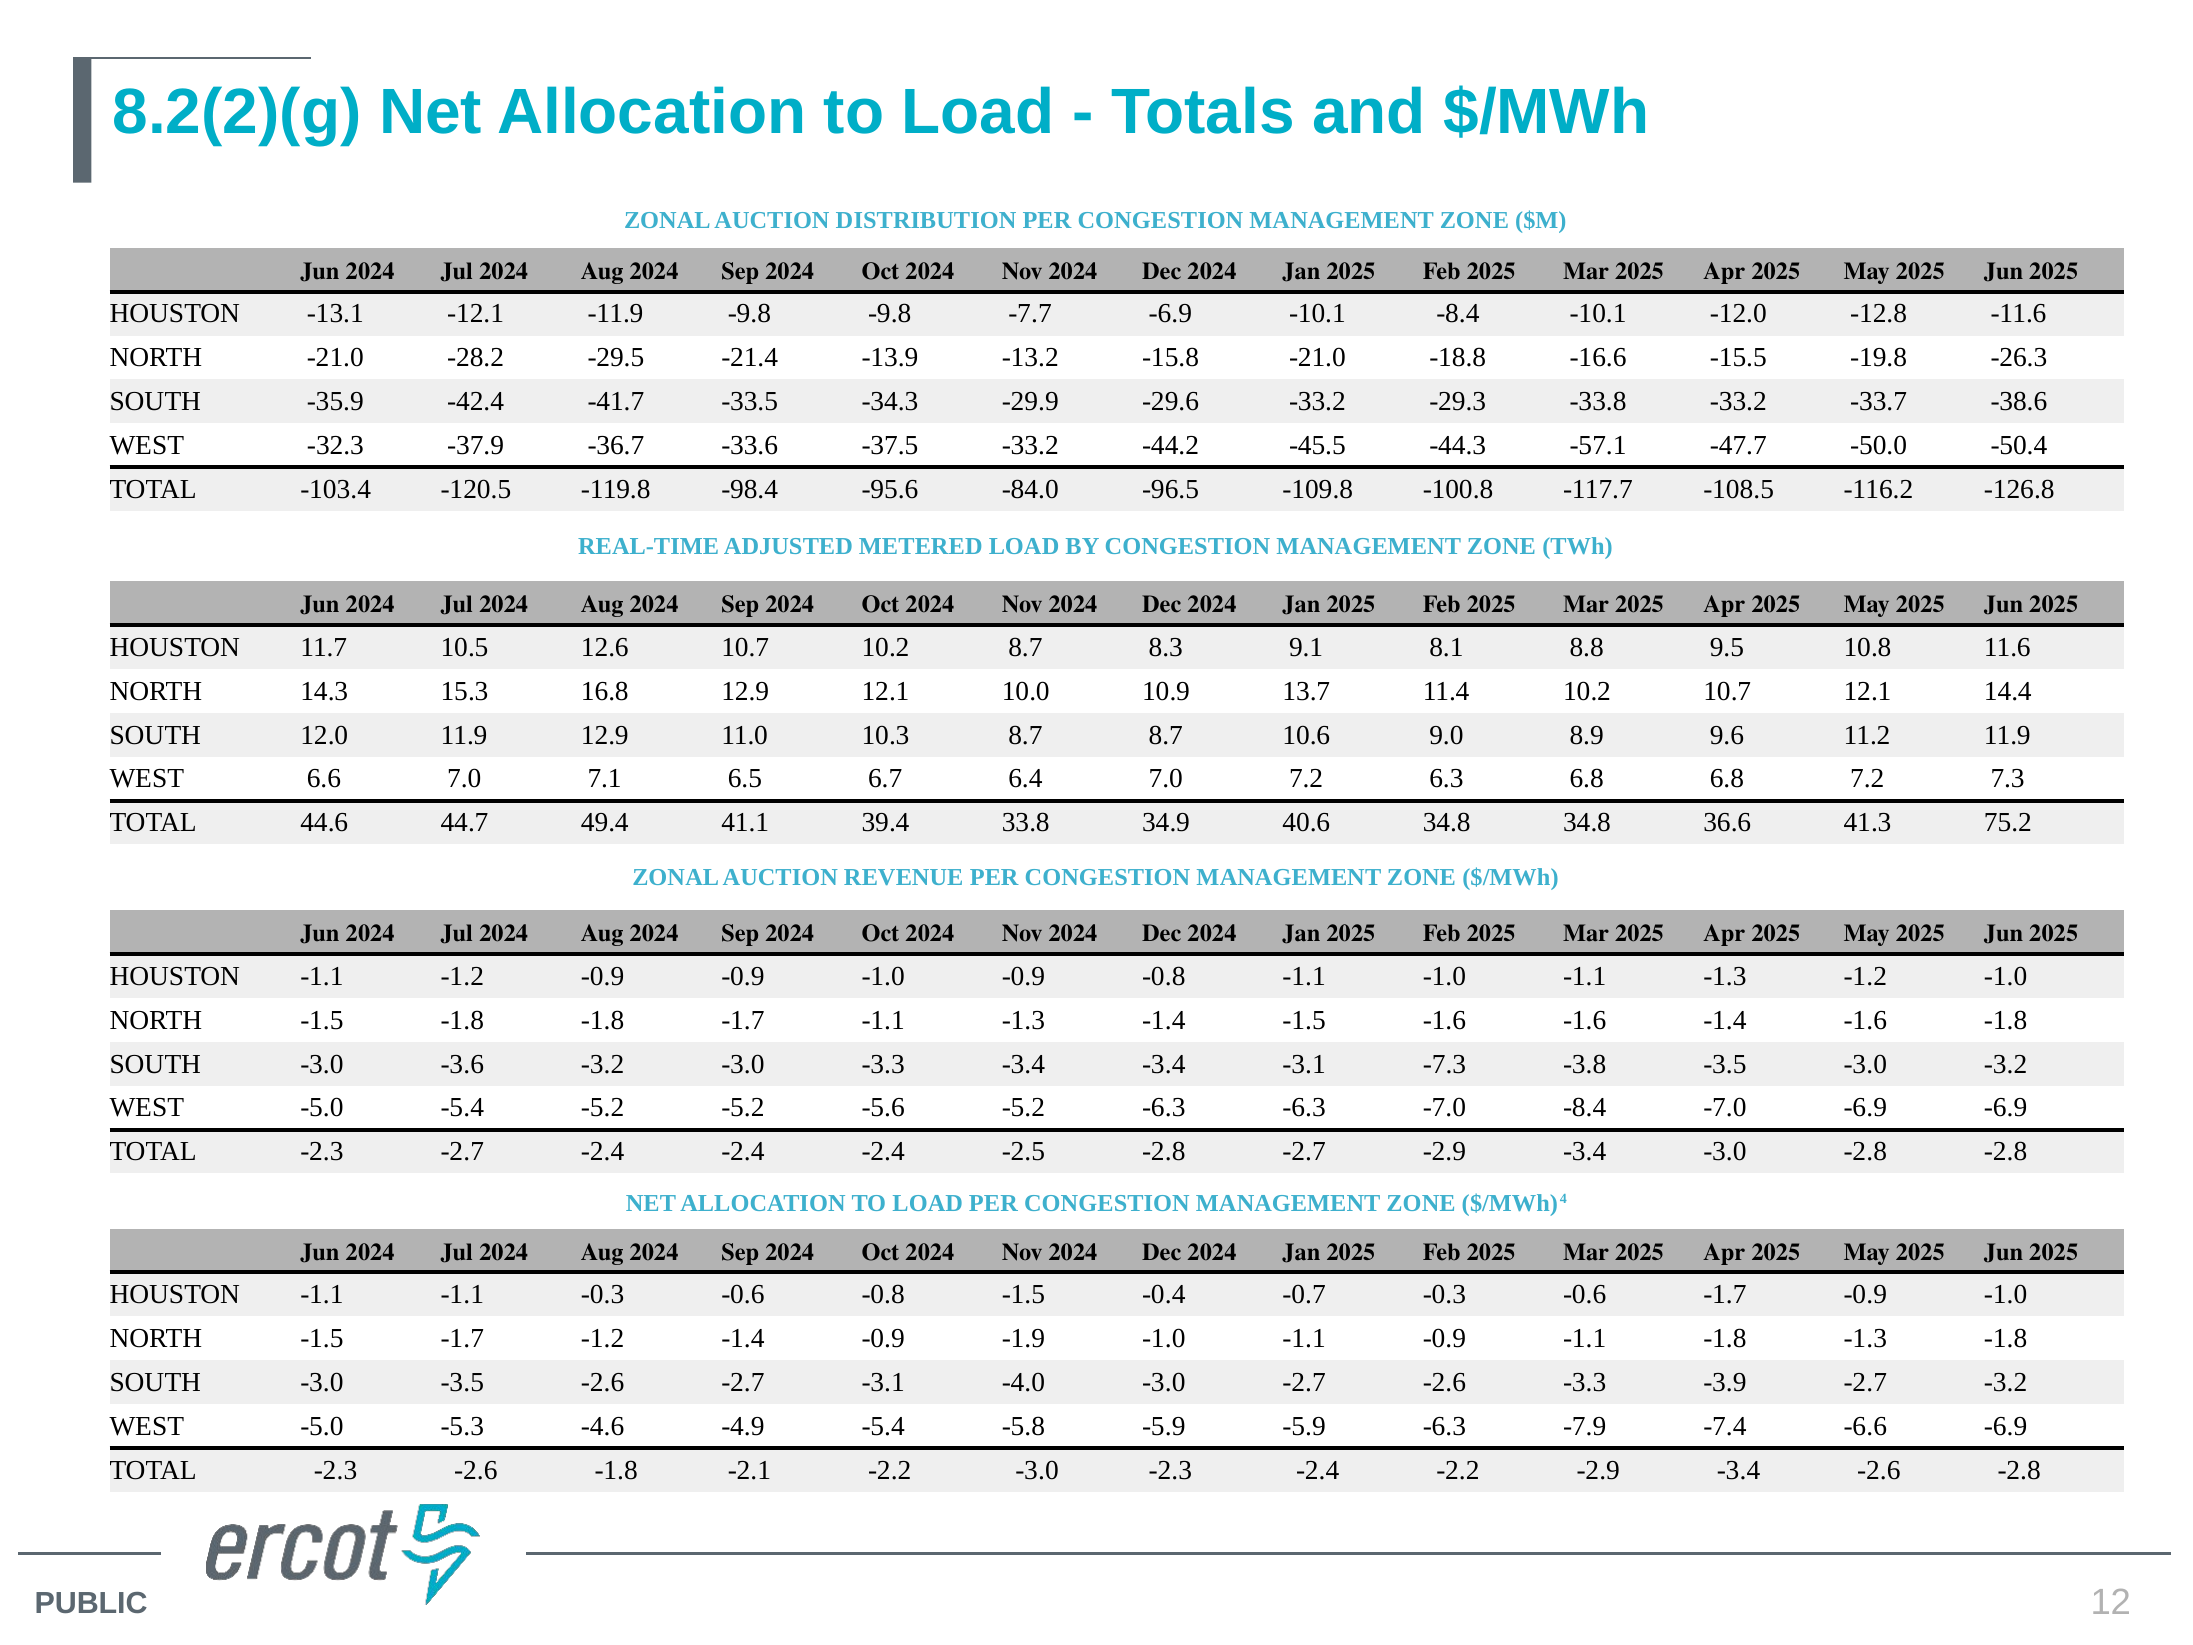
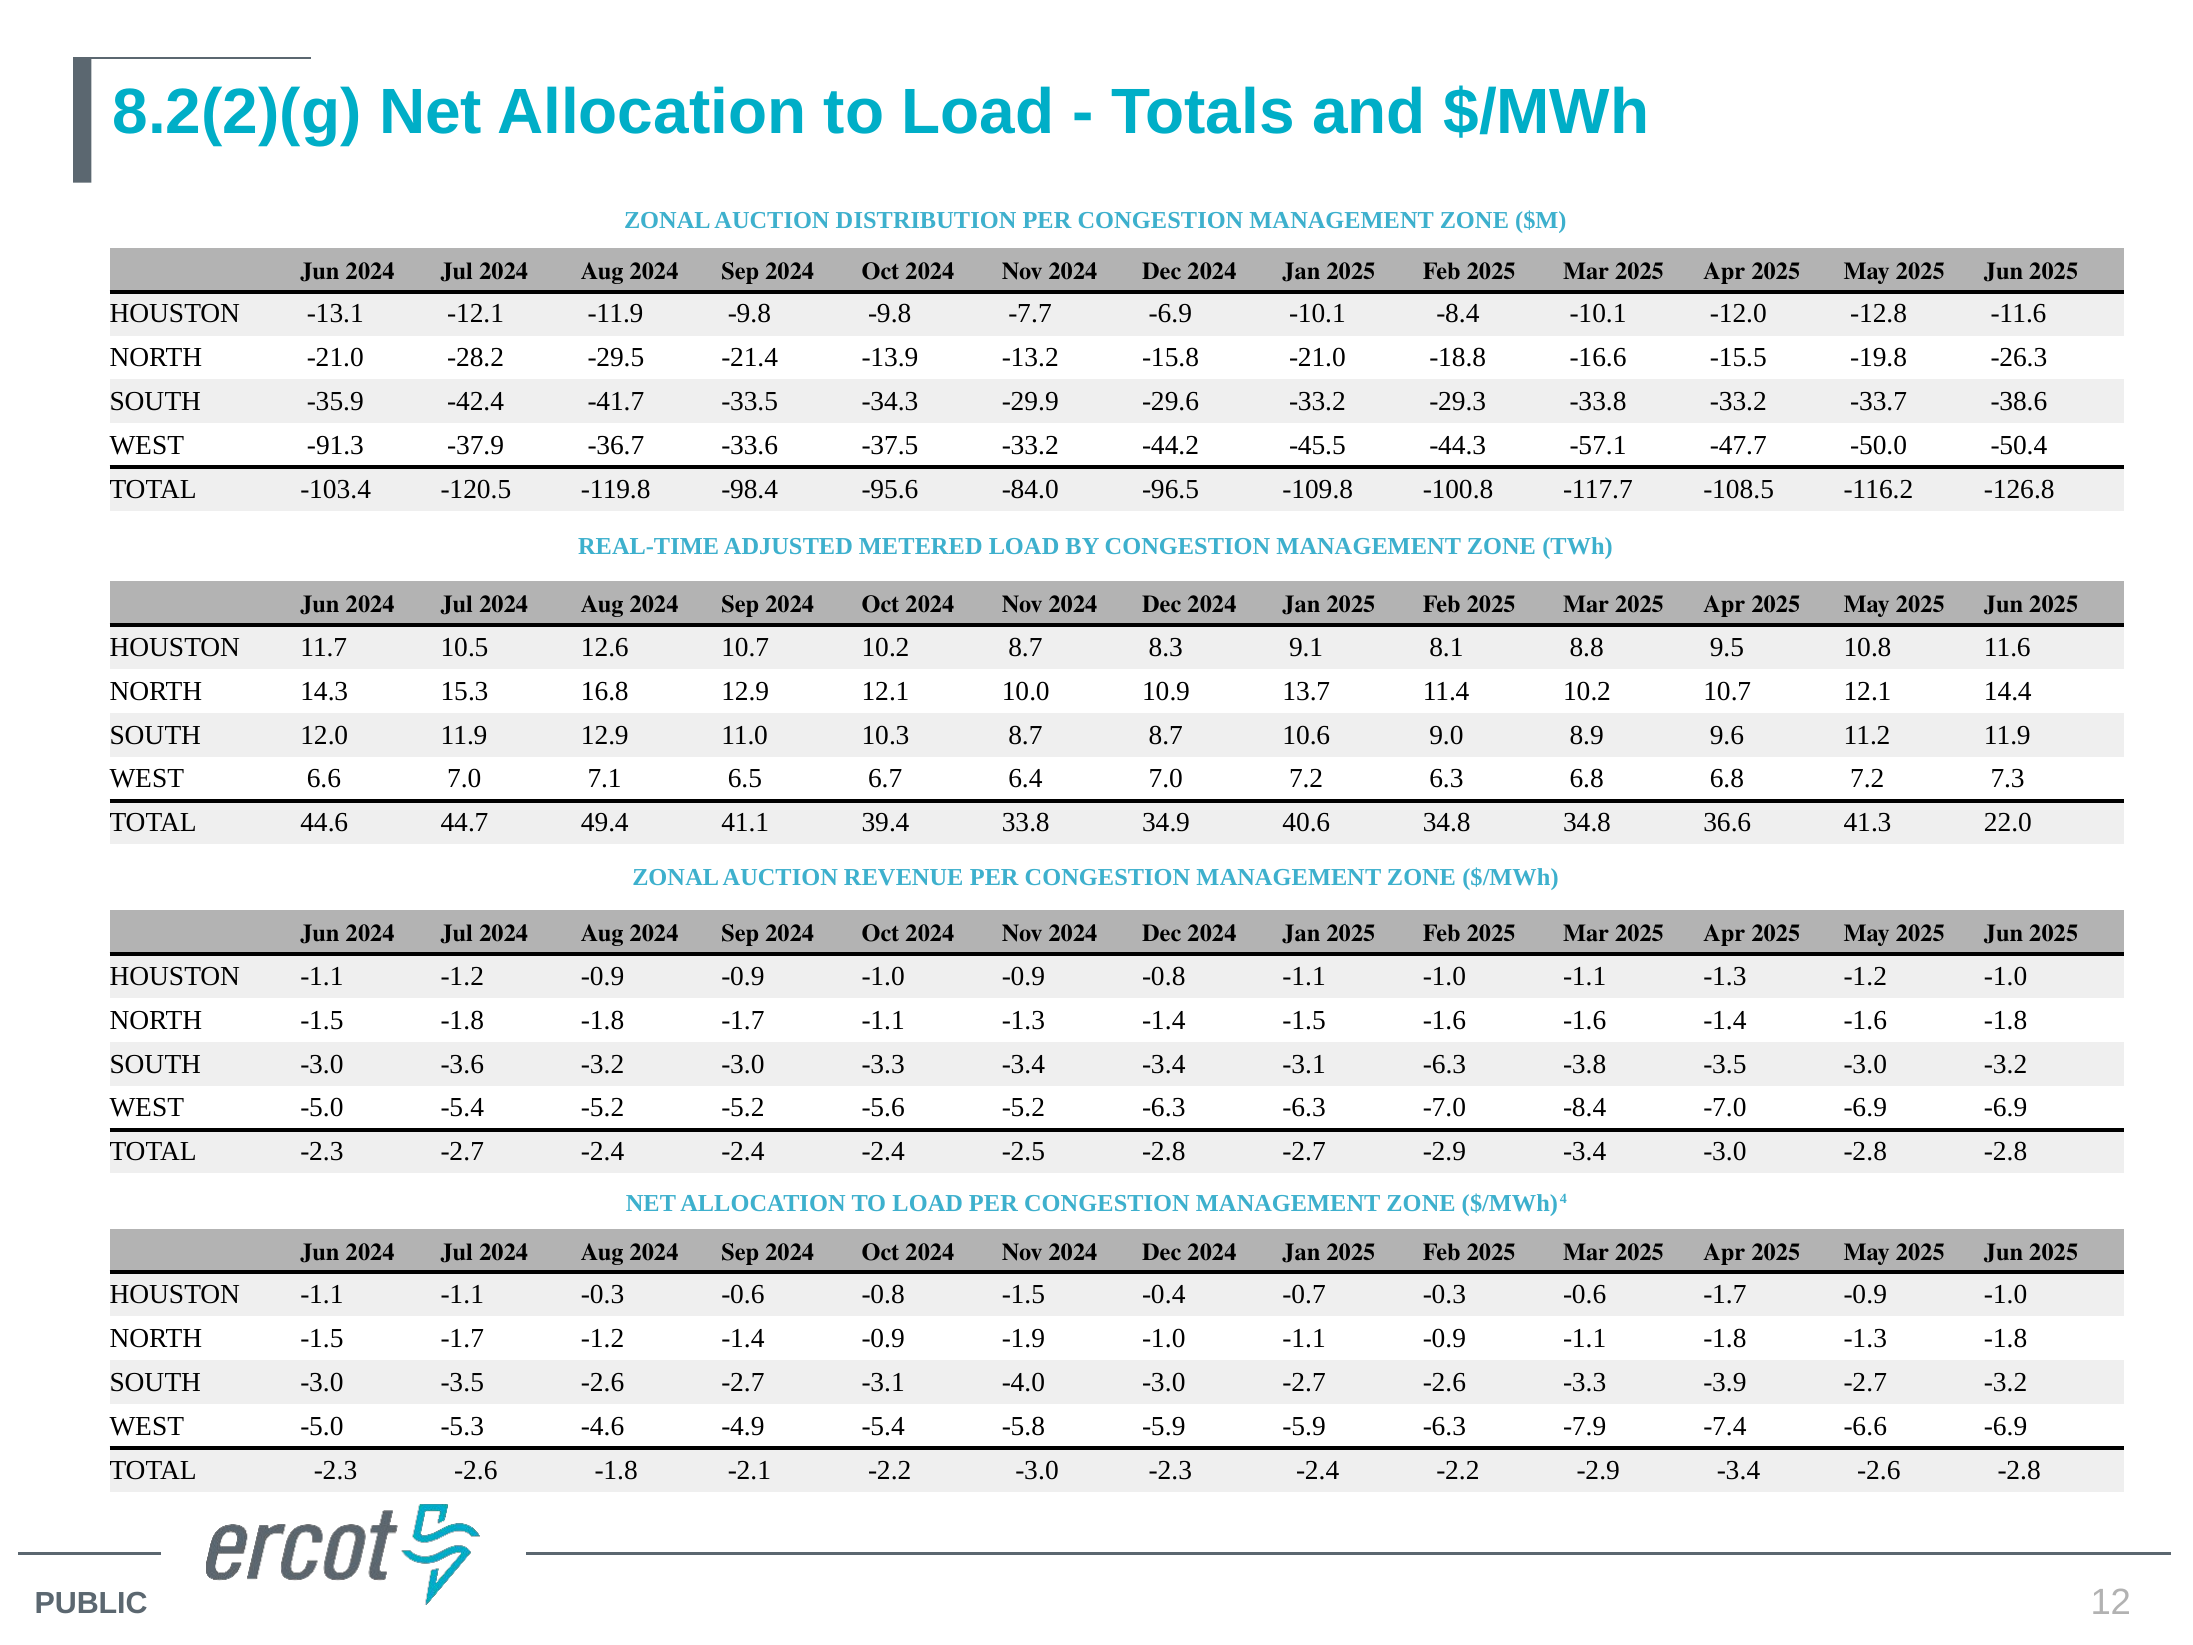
-32.3: -32.3 -> -91.3 (335, 445)
75.2: 75.2 -> 22.0 (2008, 823)
-3.1 -7.3: -7.3 -> -6.3 (1444, 1064)
